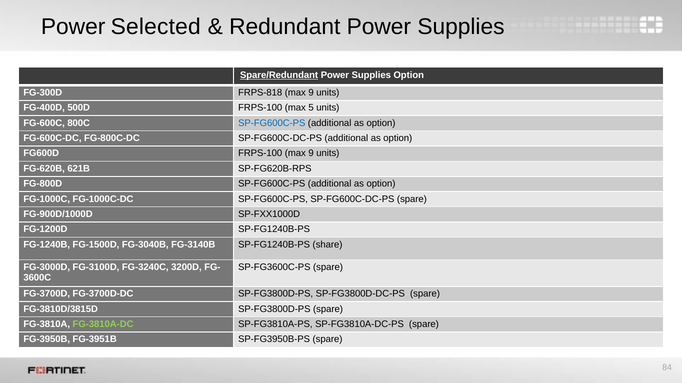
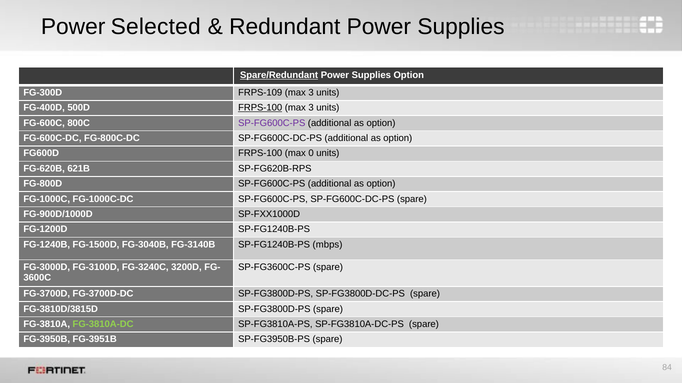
FRPS-818: FRPS-818 -> FRPS-109 (260, 93)
9: 9 -> 3 (311, 93)
FRPS-100 underline: none -> present (260, 108)
5: 5 -> 3 (311, 108)
SP-FG600C-PS colour: blue -> purple (272, 123)
FRPS-100 max 9: 9 -> 0 (311, 154)
share: share -> mbps (328, 245)
